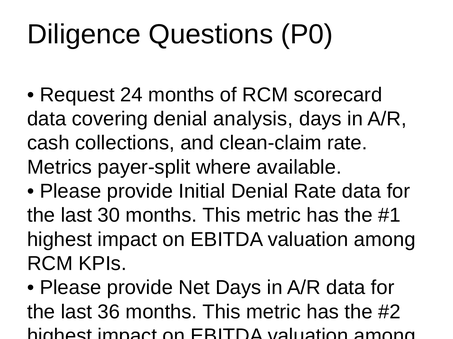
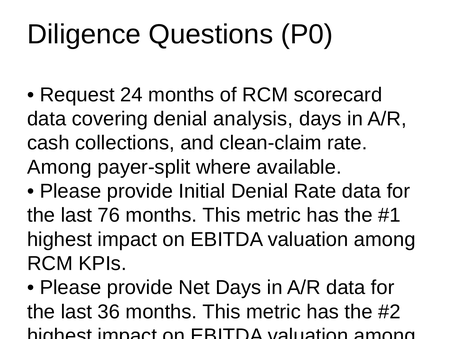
Metrics: Metrics -> Among (59, 167)
30: 30 -> 76 (109, 216)
